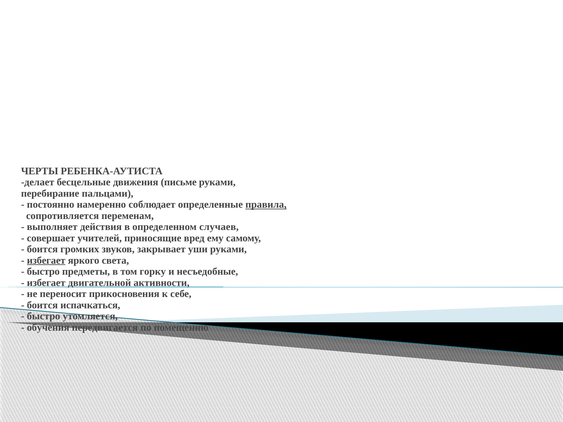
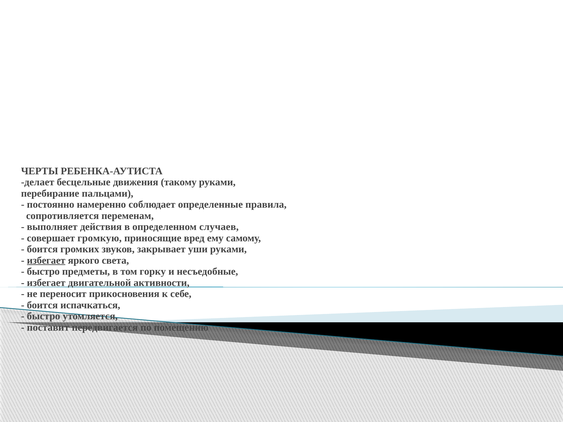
письме: письме -> такому (179, 182)
правила underline: present -> none (266, 205)
учителей: учителей -> громкую (100, 238)
обучения: обучения -> поставит (48, 328)
